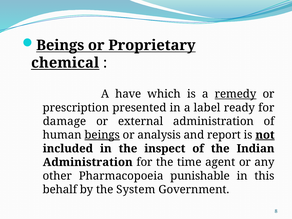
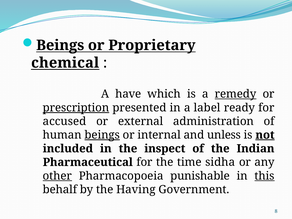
prescription underline: none -> present (76, 108)
damage: damage -> accused (65, 121)
analysis: analysis -> internal (159, 135)
report: report -> unless (224, 135)
Administration: Administration -> Pharmaceutical (88, 162)
agent: agent -> sidha (220, 162)
other underline: none -> present (57, 176)
this underline: none -> present (265, 176)
System: System -> Having (136, 189)
